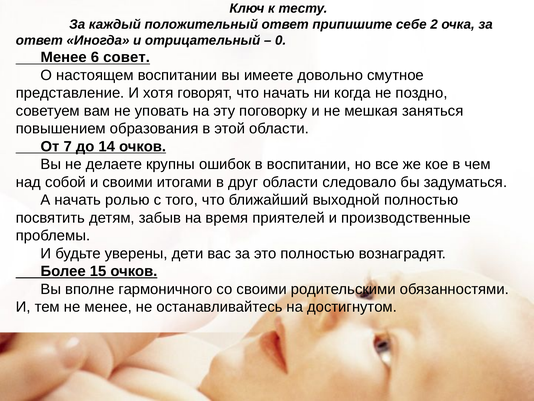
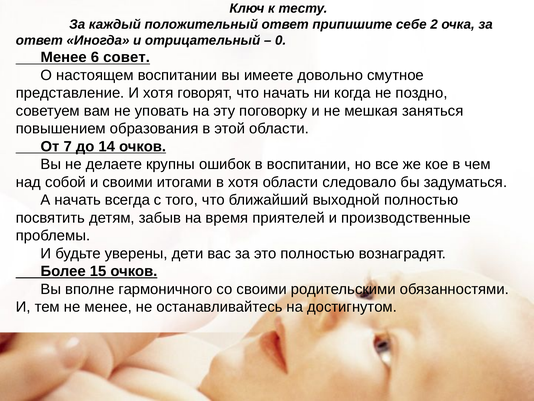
в друг: друг -> хотя (243, 182)
ролью: ролью -> всегда (128, 200)
